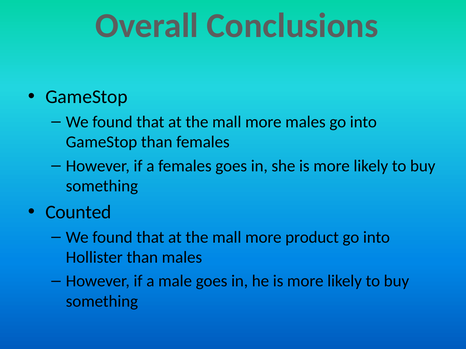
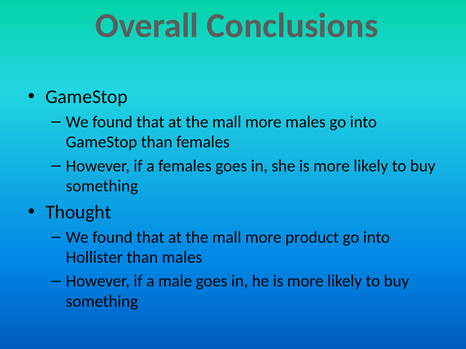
Counted: Counted -> Thought (78, 212)
